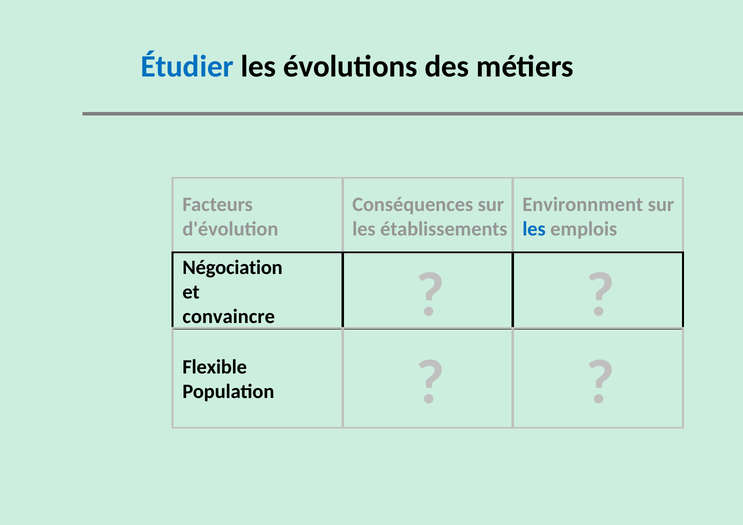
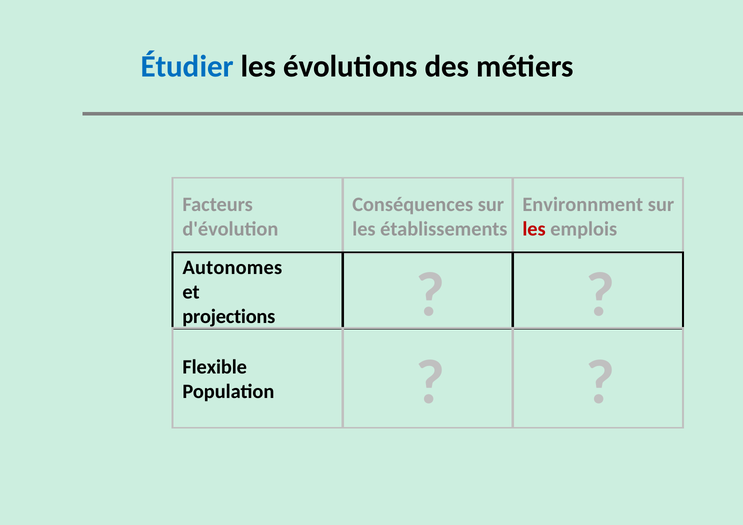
les colour: blue -> red (534, 229)
Négociation: Négociation -> Autonomes (232, 267)
convaincre: convaincre -> projections (229, 316)
